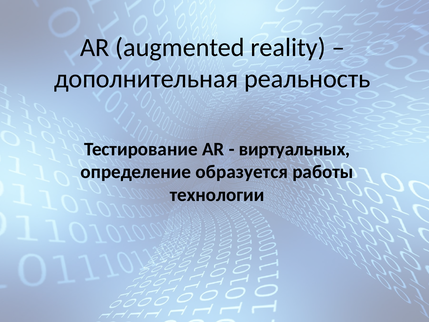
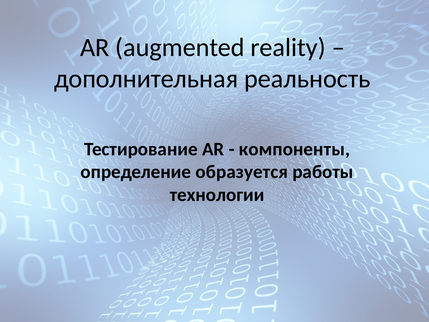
виртуальных: виртуальных -> компоненты (294, 149)
